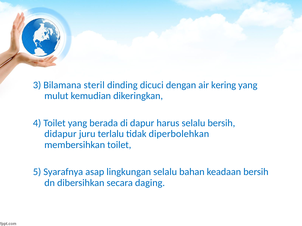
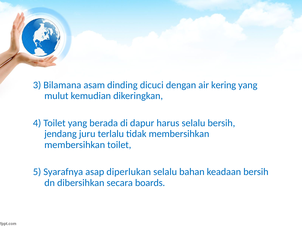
steril: steril -> asam (94, 85)
didapur: didapur -> jendang (61, 134)
tidak diperbolehkan: diperbolehkan -> membersihkan (179, 134)
lingkungan: lingkungan -> diperlukan (129, 172)
daging: daging -> boards (150, 183)
